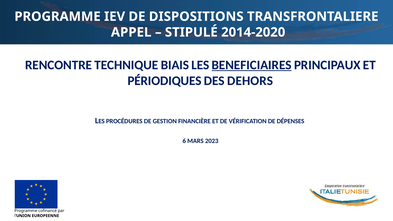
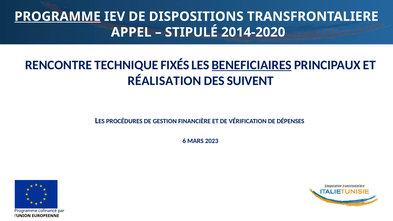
PROGRAMME underline: none -> present (58, 17)
BIAIS: BIAIS -> FIXÉS (175, 65)
PÉRIODIQUES: PÉRIODIQUES -> RÉALISATION (164, 81)
DEHORS: DEHORS -> SUIVENT (250, 81)
